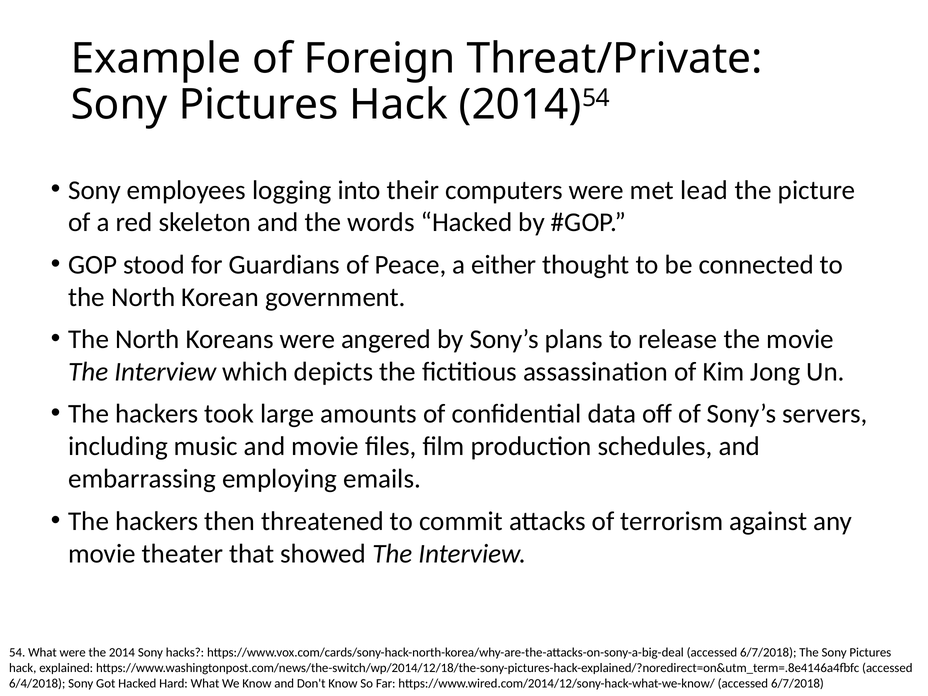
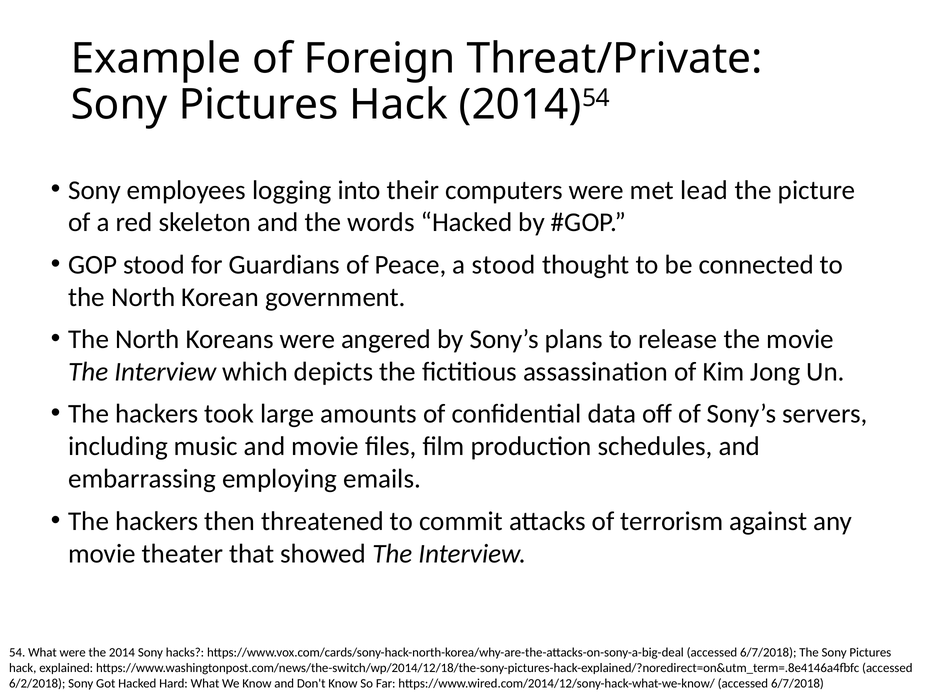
a either: either -> stood (504, 265)
6/4/2018: 6/4/2018 -> 6/2/2018 (37, 683)
